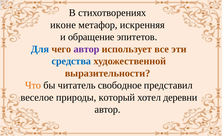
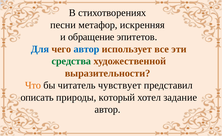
иконе: иконе -> песни (63, 25)
автор colour: purple -> blue (86, 49)
средства colour: blue -> green (71, 61)
свободное: свободное -> чувствует (120, 86)
веселое: веселое -> описать (37, 98)
деревни: деревни -> задание (180, 98)
